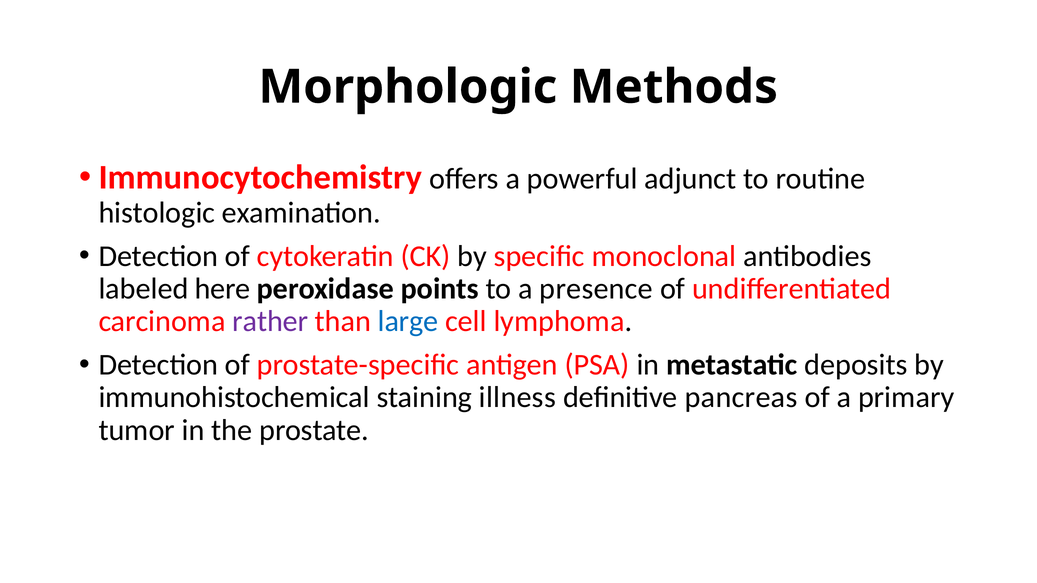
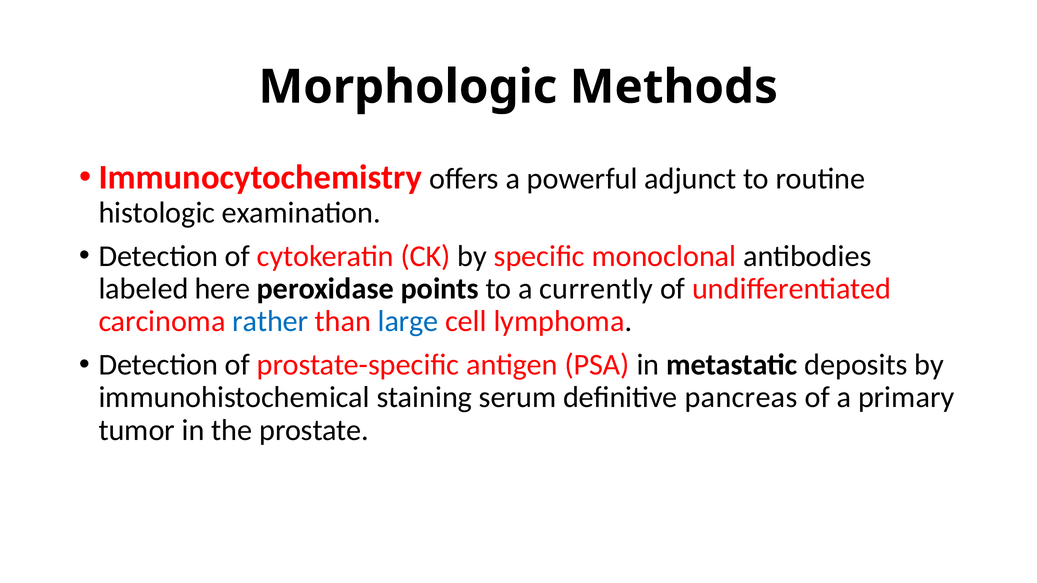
presence: presence -> currently (596, 289)
rather colour: purple -> blue (270, 322)
illness: illness -> serum (518, 398)
